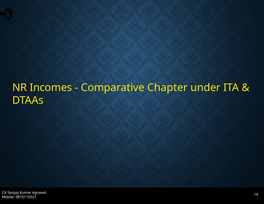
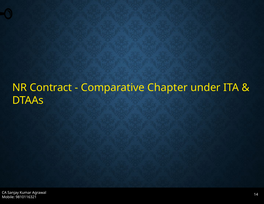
Incomes: Incomes -> Contract (51, 88)
